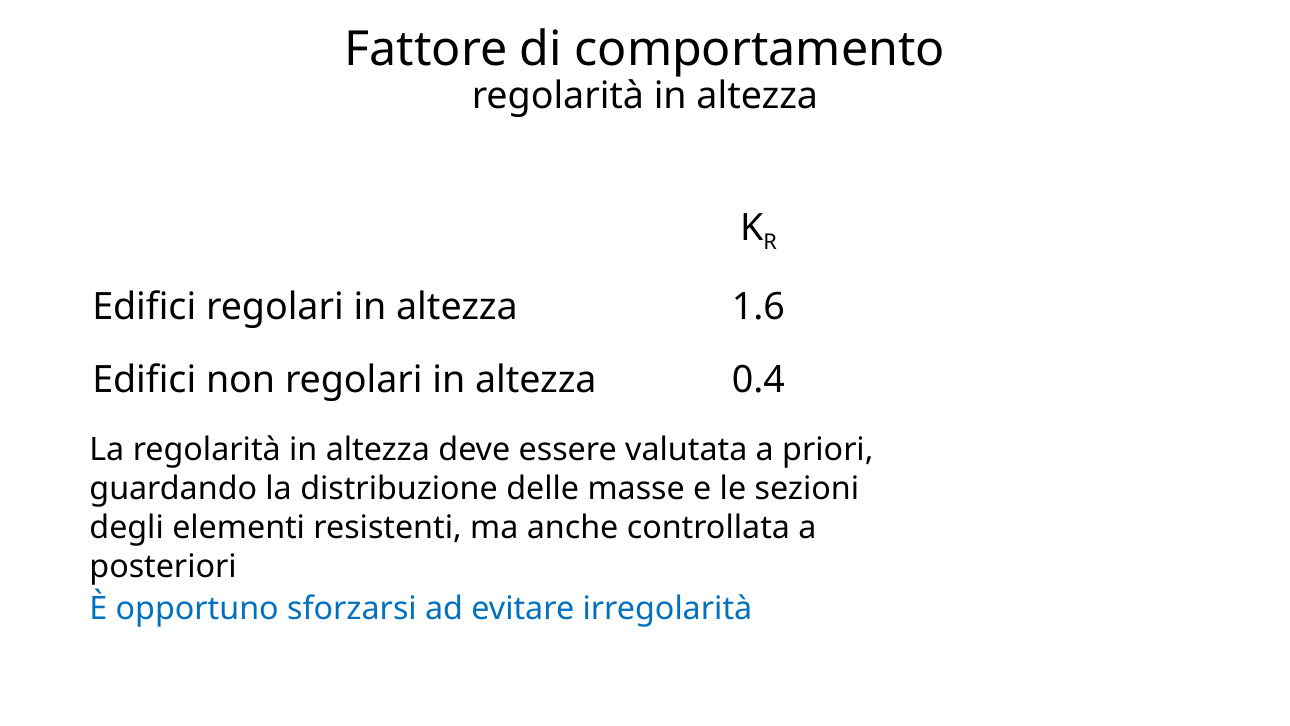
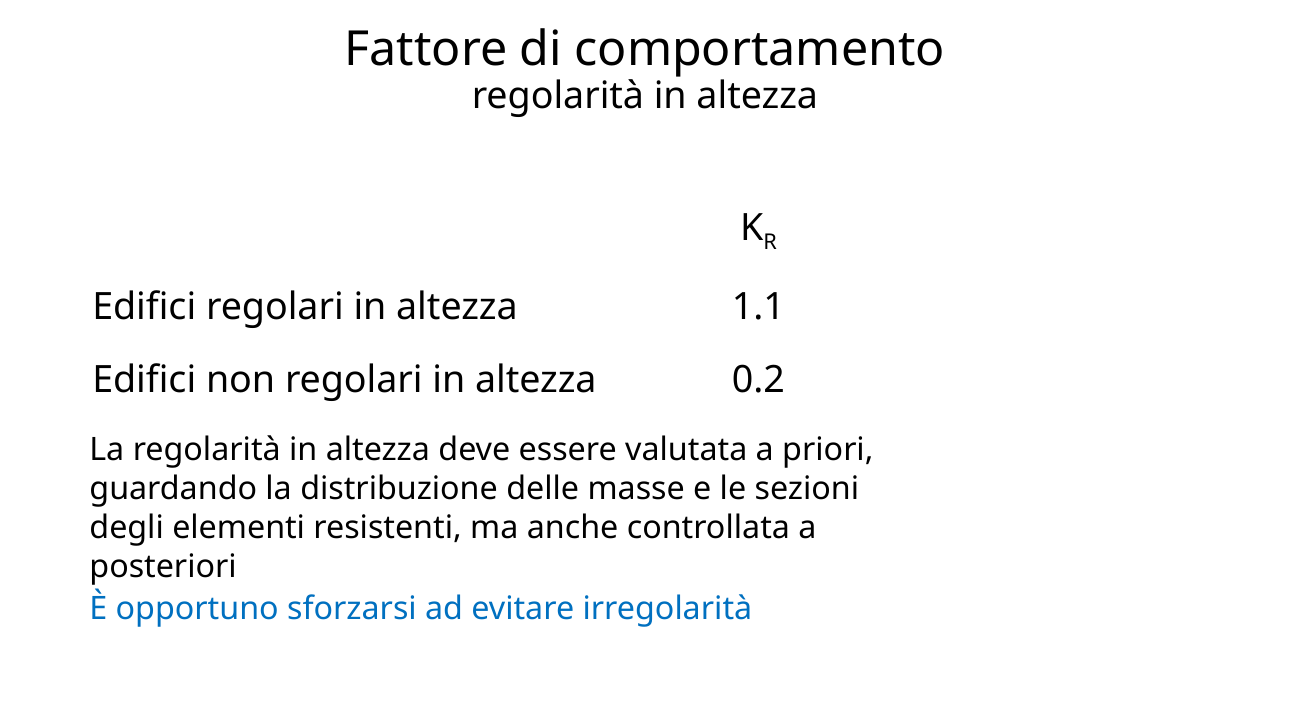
1.6: 1.6 -> 1.1 (758, 307)
0.4: 0.4 -> 0.2 (758, 380)
